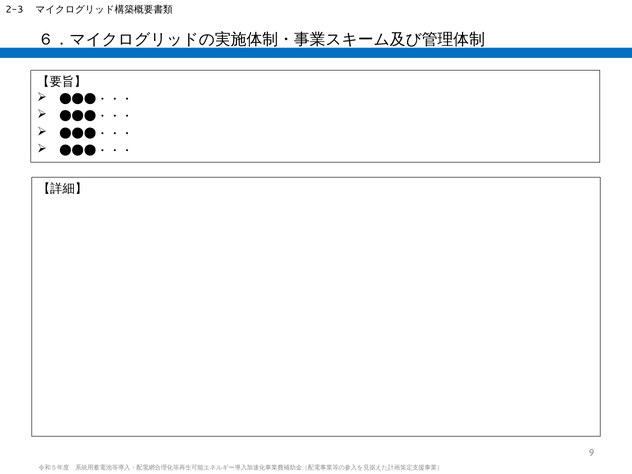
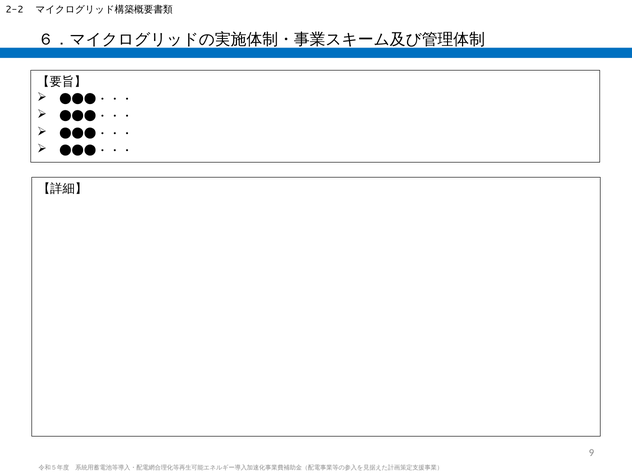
2-3: 2-3 -> 2-2 (14, 10)
